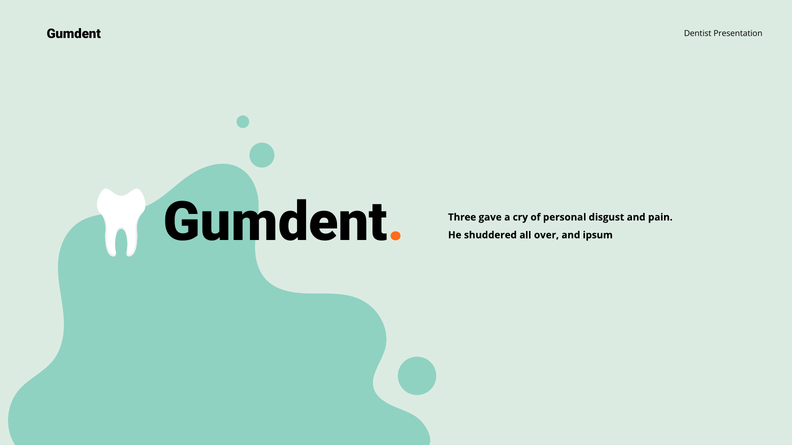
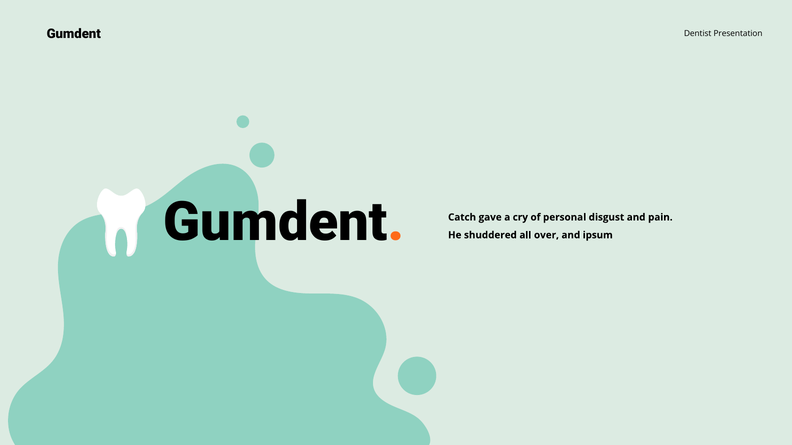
Three: Three -> Catch (462, 217)
